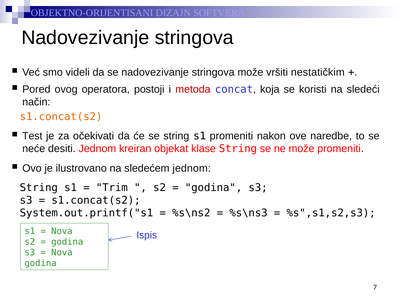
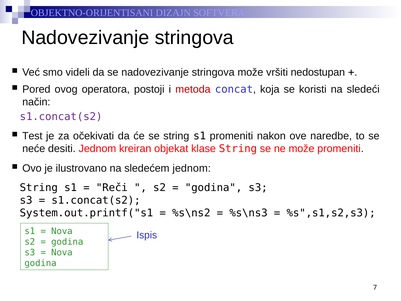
nestatičkim: nestatičkim -> nedostupan (318, 72)
s1.concat(s2 colour: orange -> purple (61, 117)
Trim: Trim -> Reči (112, 187)
